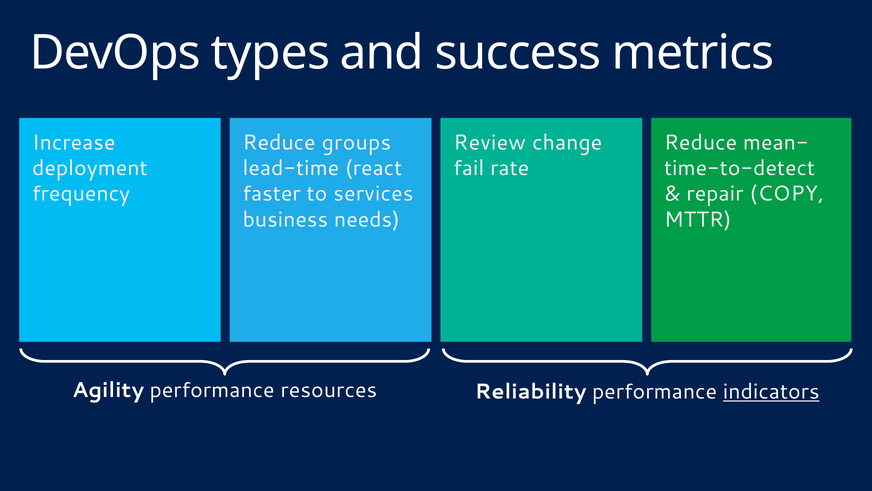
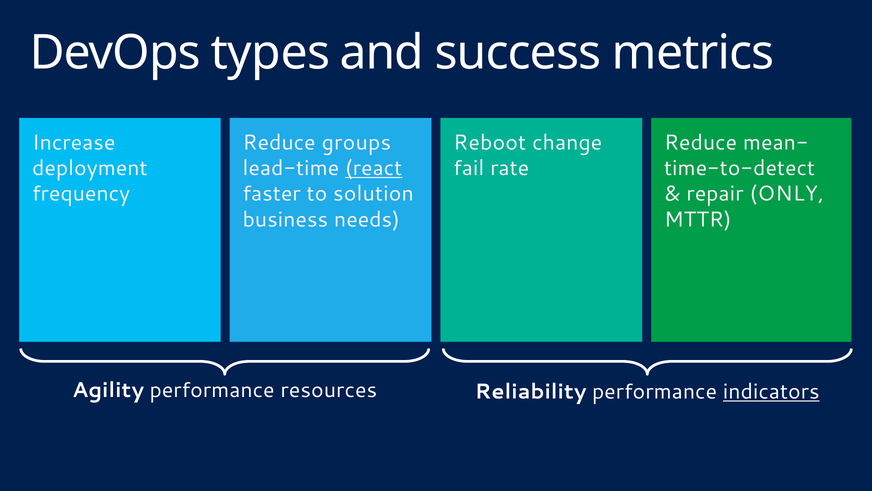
Review: Review -> Reboot (490, 142)
react underline: none -> present (374, 168)
services: services -> solution (373, 194)
COPY: COPY -> ONLY (787, 194)
